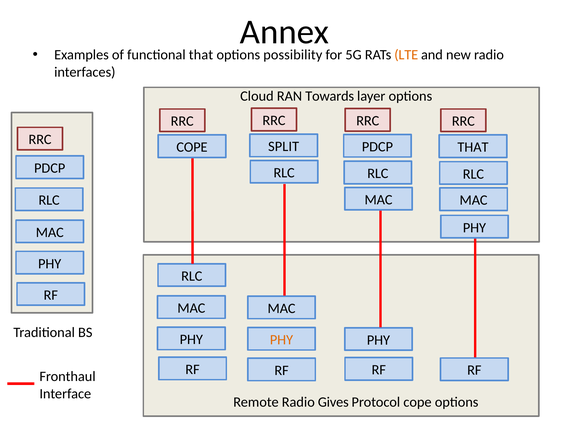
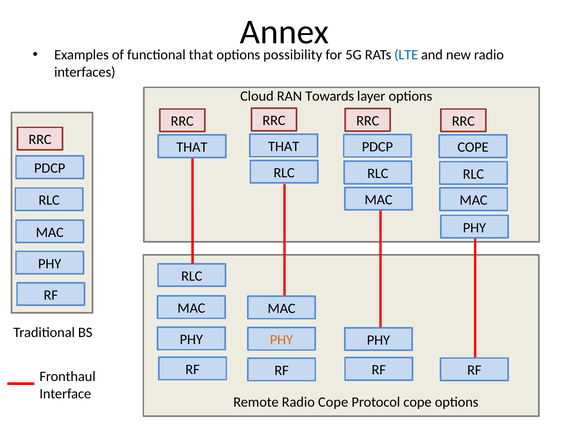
LTE colour: orange -> blue (406, 55)
SPLIT: SPLIT -> THAT (284, 146)
COPE: COPE -> THAT (192, 147)
THAT: THAT -> COPE (473, 147)
Radio Gives: Gives -> Cope (333, 402)
